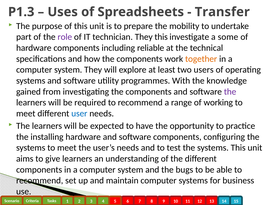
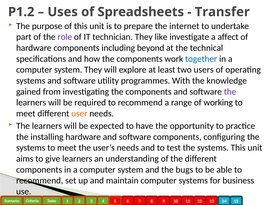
P1.3: P1.3 -> P1.2 (21, 12)
mobility: mobility -> internet (184, 26)
They this: this -> like (161, 37)
some: some -> affect (228, 37)
reliable: reliable -> beyond (151, 48)
together colour: orange -> blue (201, 59)
user colour: blue -> orange (79, 113)
